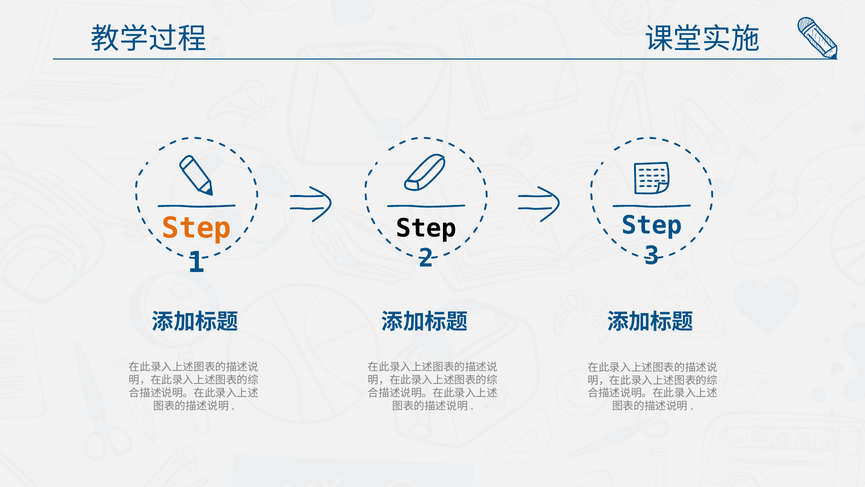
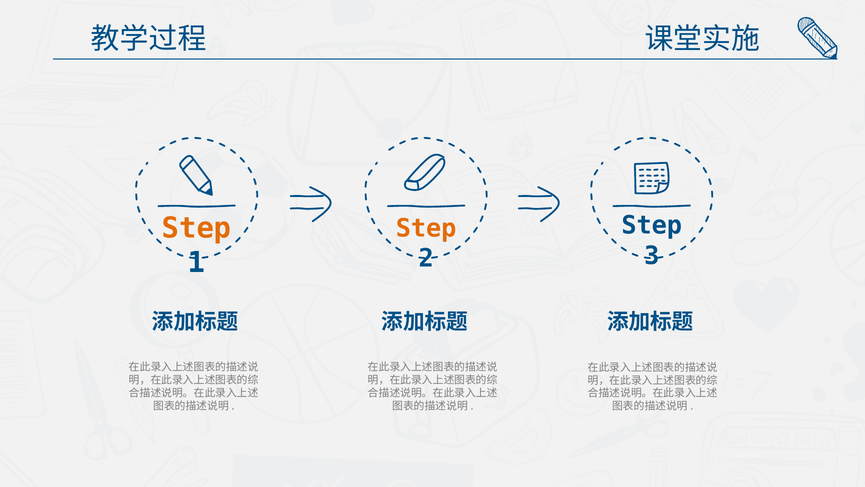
Step colour: black -> orange (426, 228)
